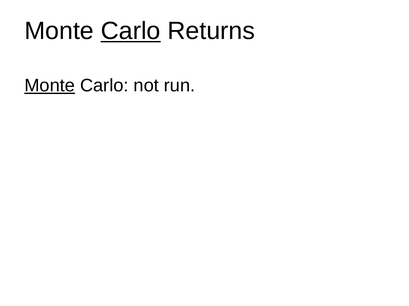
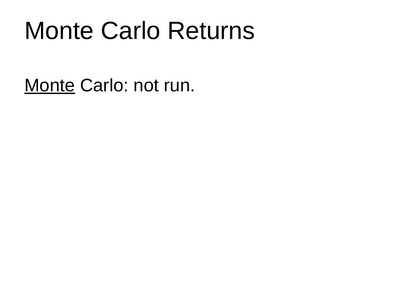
Carlo underline: present -> none (131, 31)
